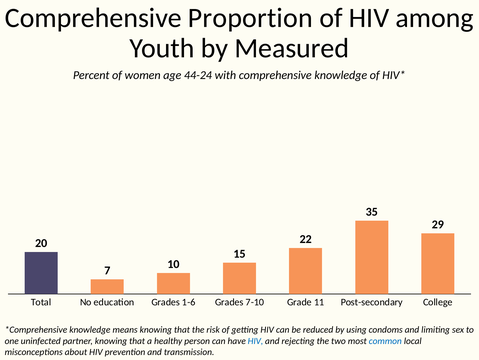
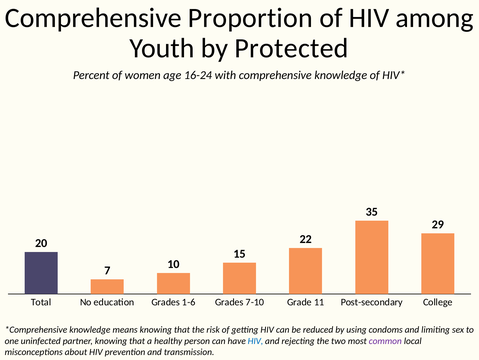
Measured: Measured -> Protected (292, 48)
44-24: 44-24 -> 16-24 (198, 75)
common colour: blue -> purple (385, 340)
